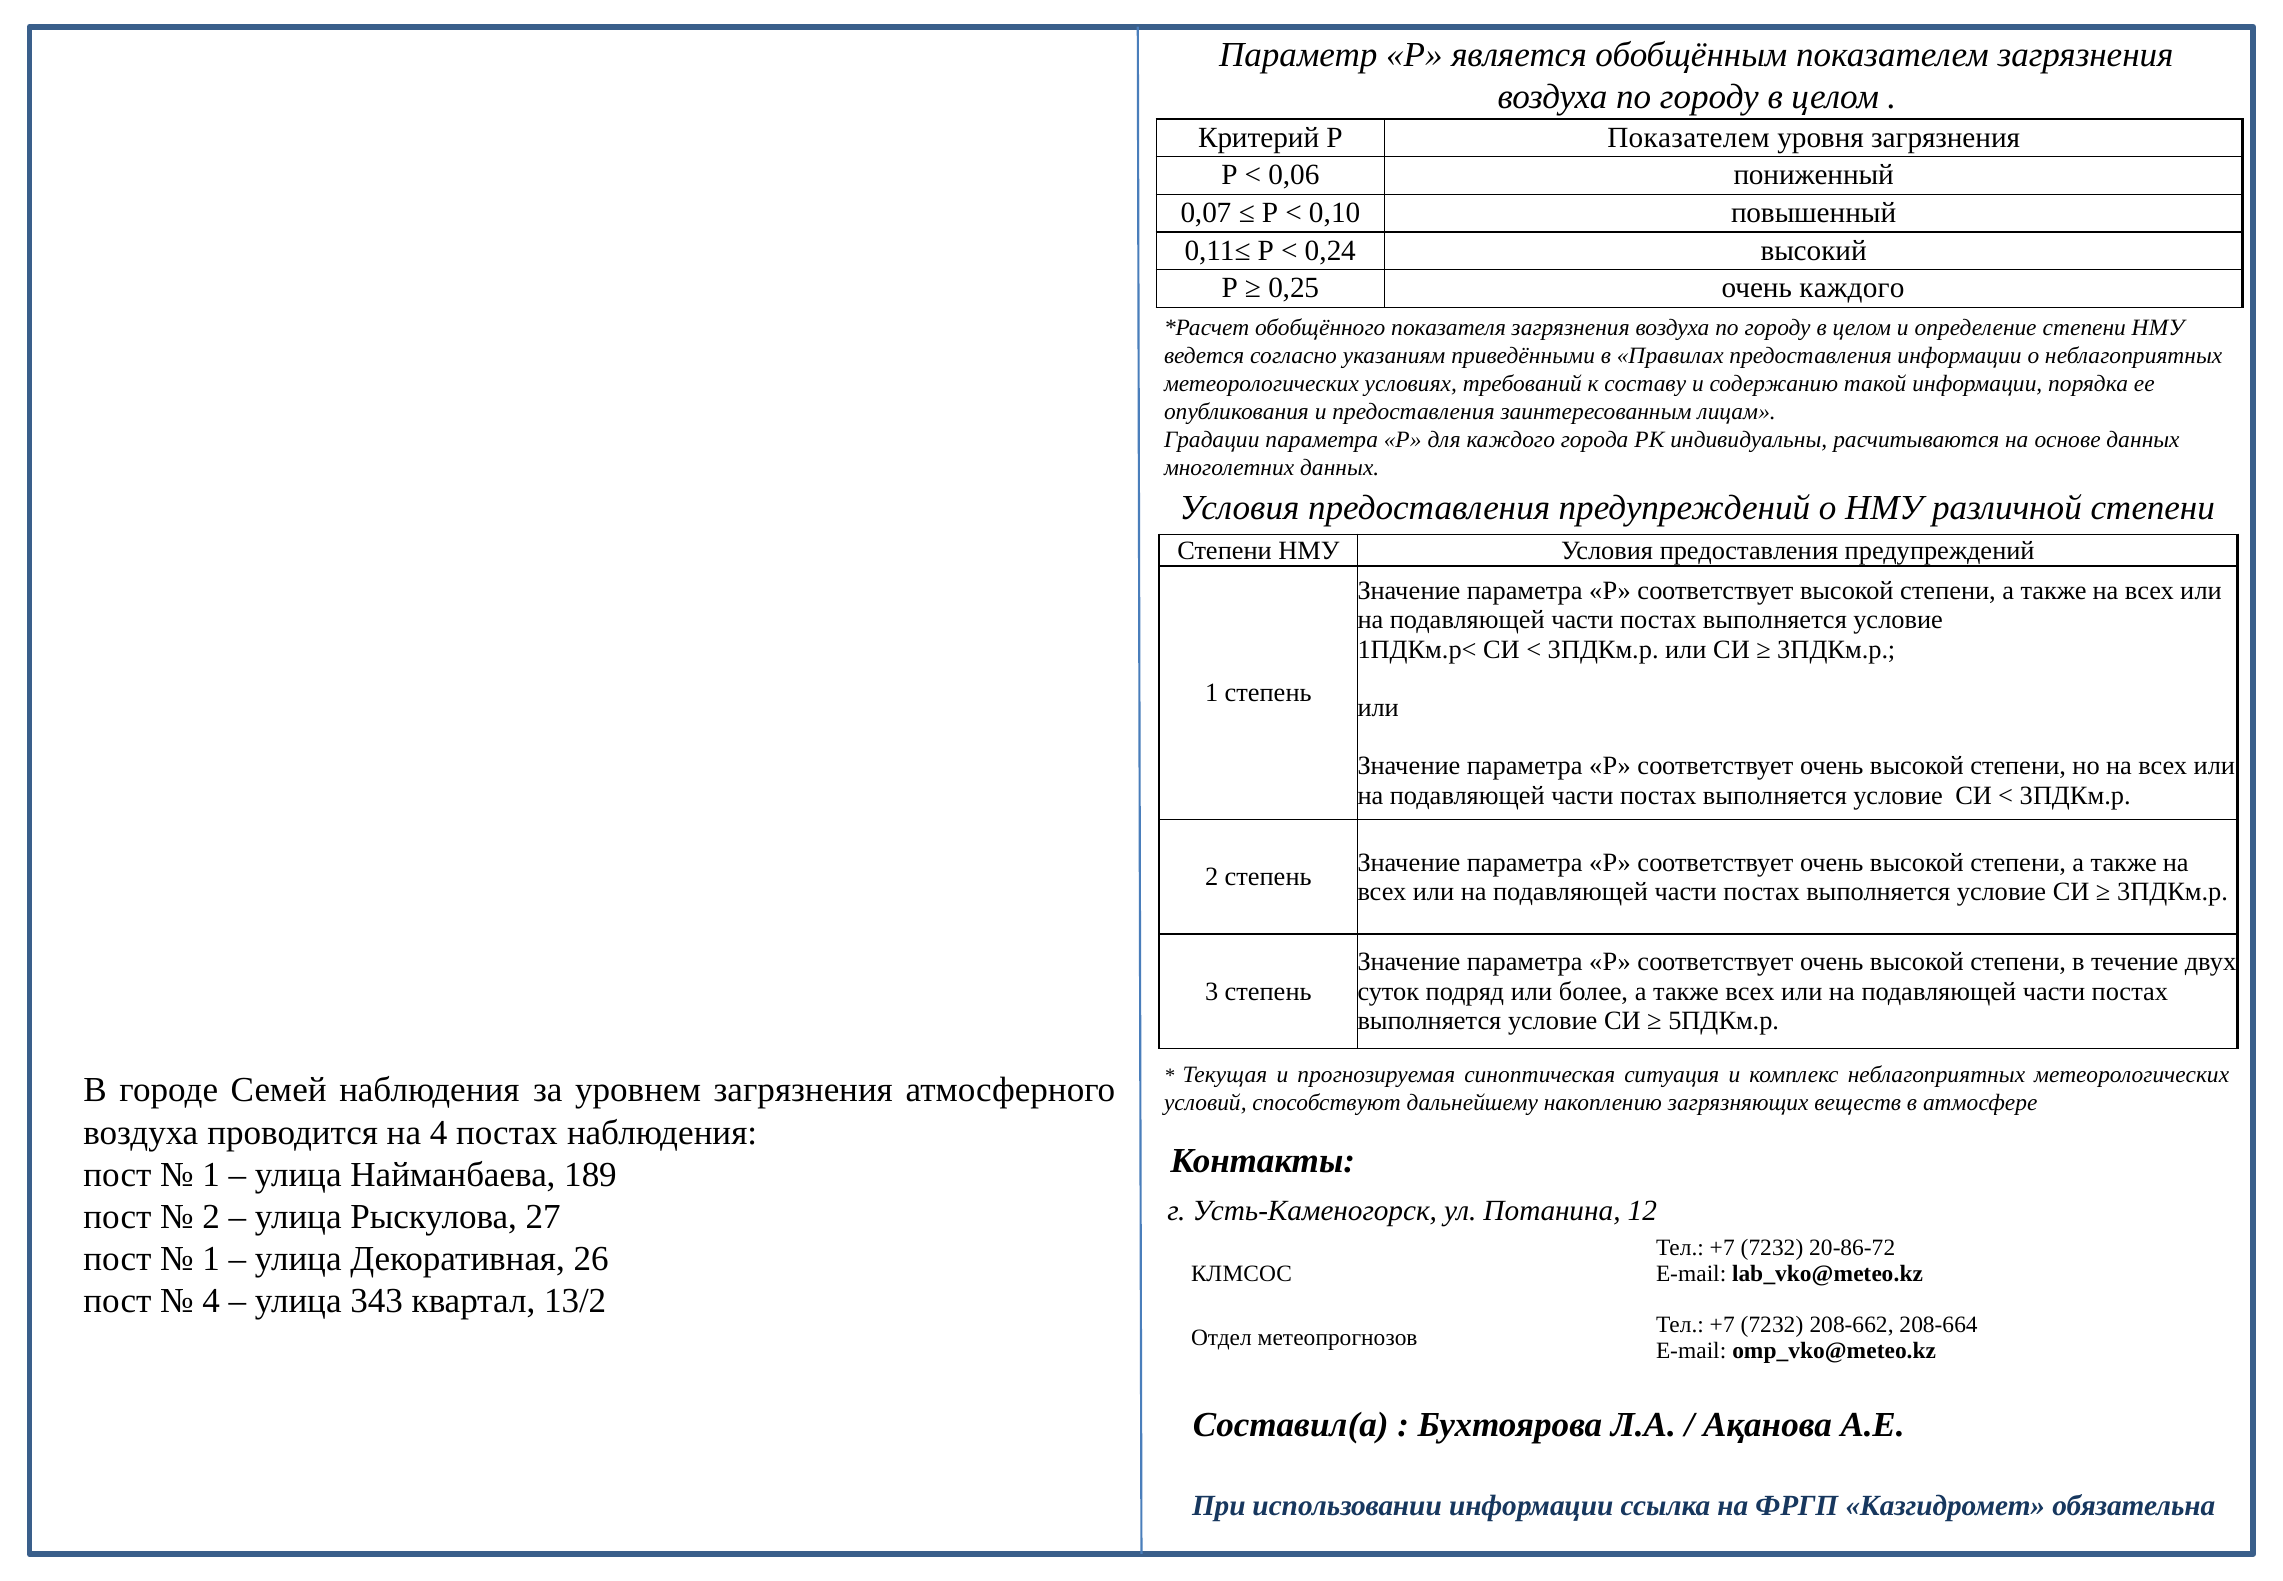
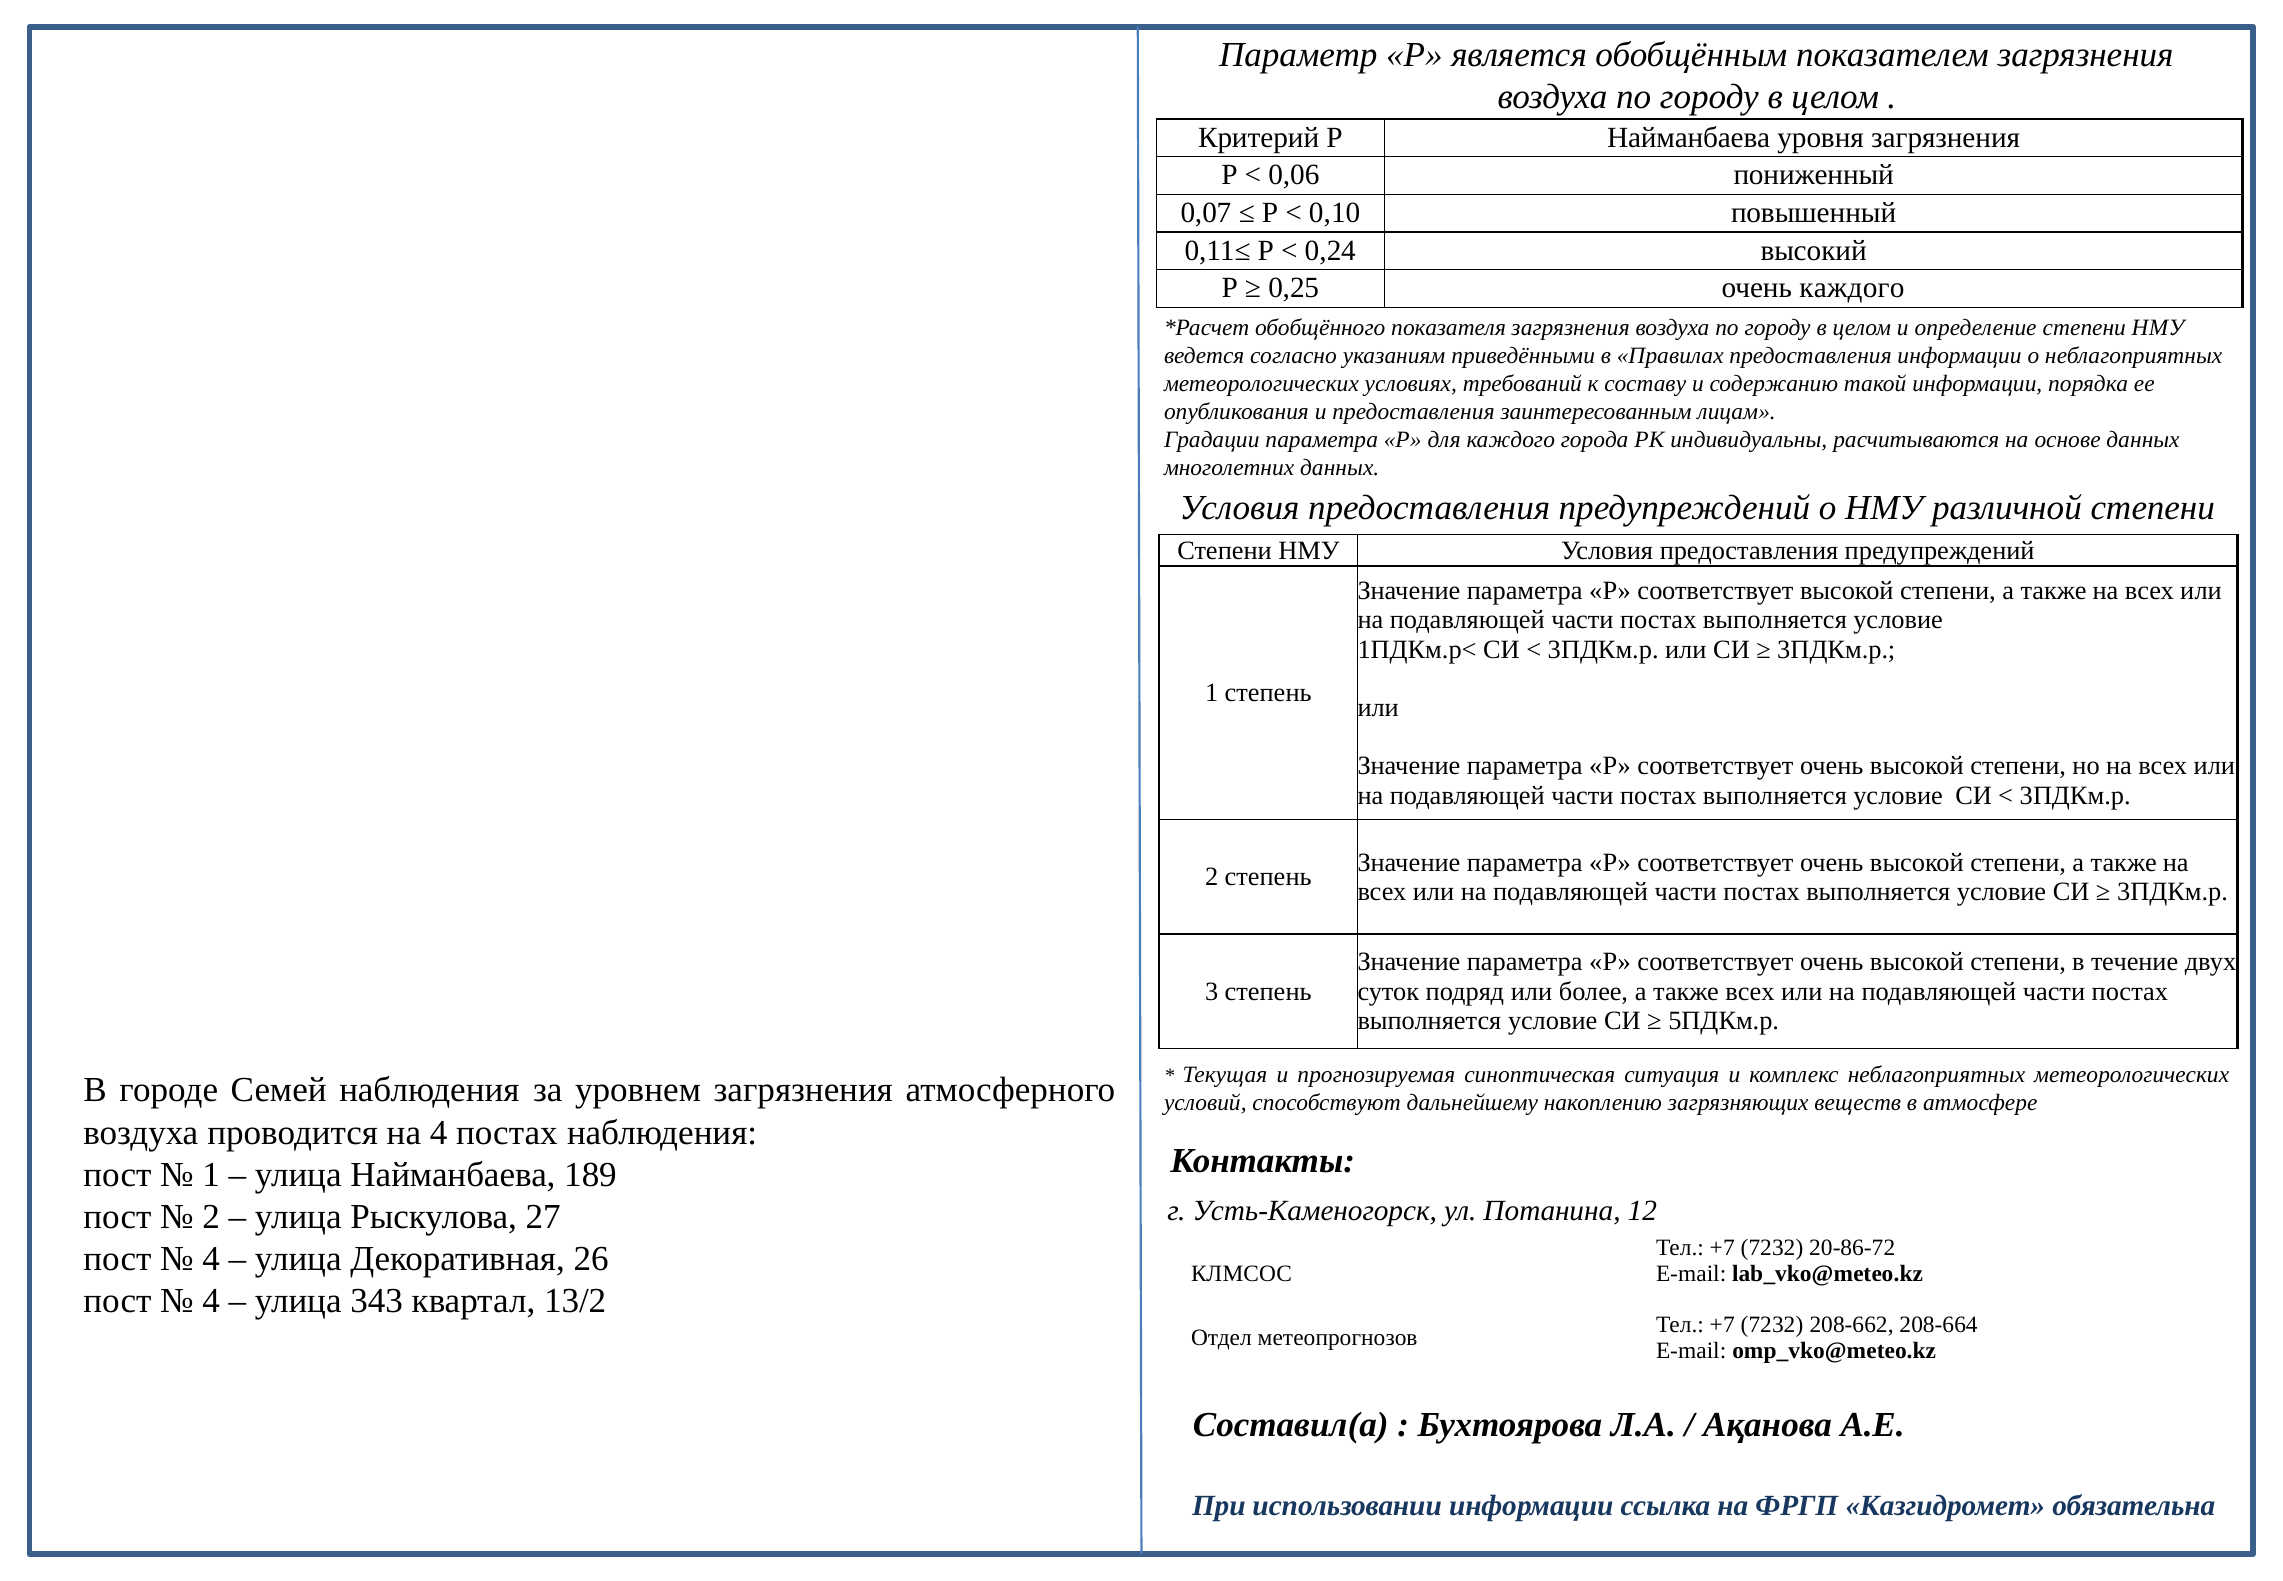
Р Показателем: Показателем -> Найманбаева (1689, 137)
1: 1 -> 4 (211, 1259)
